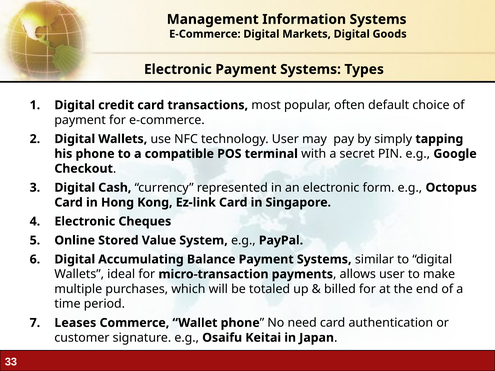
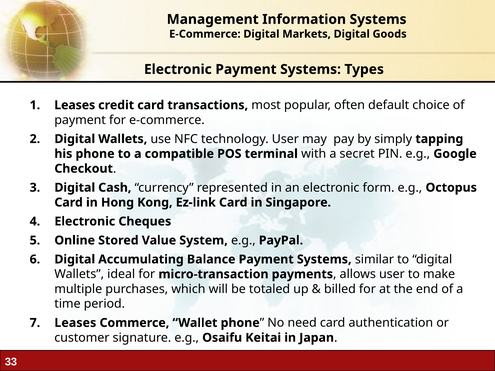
Digital: Digital -> Leases (75, 105)
